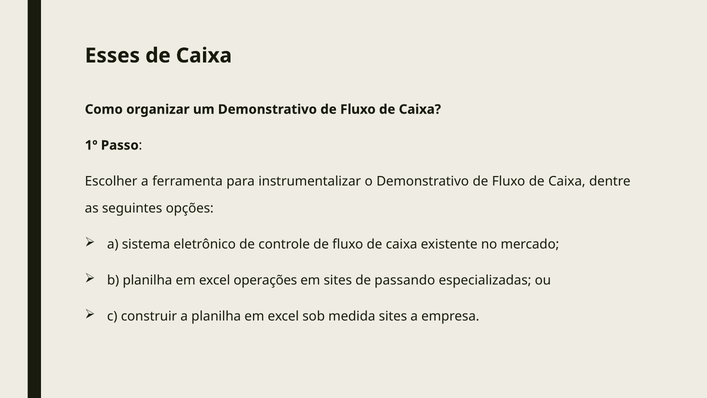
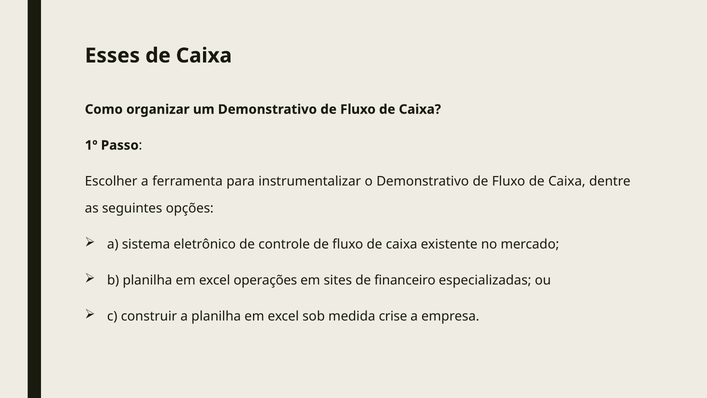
passando: passando -> financeiro (405, 280)
medida sites: sites -> crise (393, 316)
